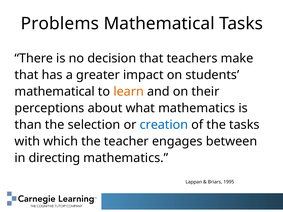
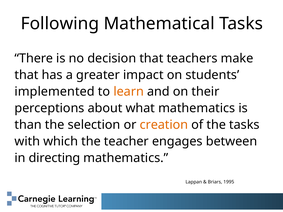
Problems: Problems -> Following (60, 24)
mathematical: mathematical -> implemented (55, 92)
creation colour: blue -> orange (164, 125)
